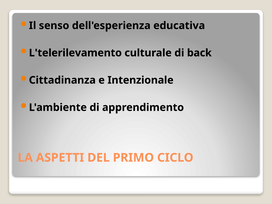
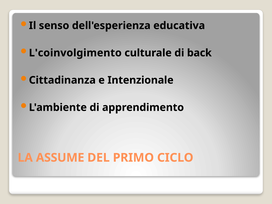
L'telerilevamento: L'telerilevamento -> L'coinvolgimento (75, 53)
ASPETTI: ASPETTI -> ASSUME (60, 158)
